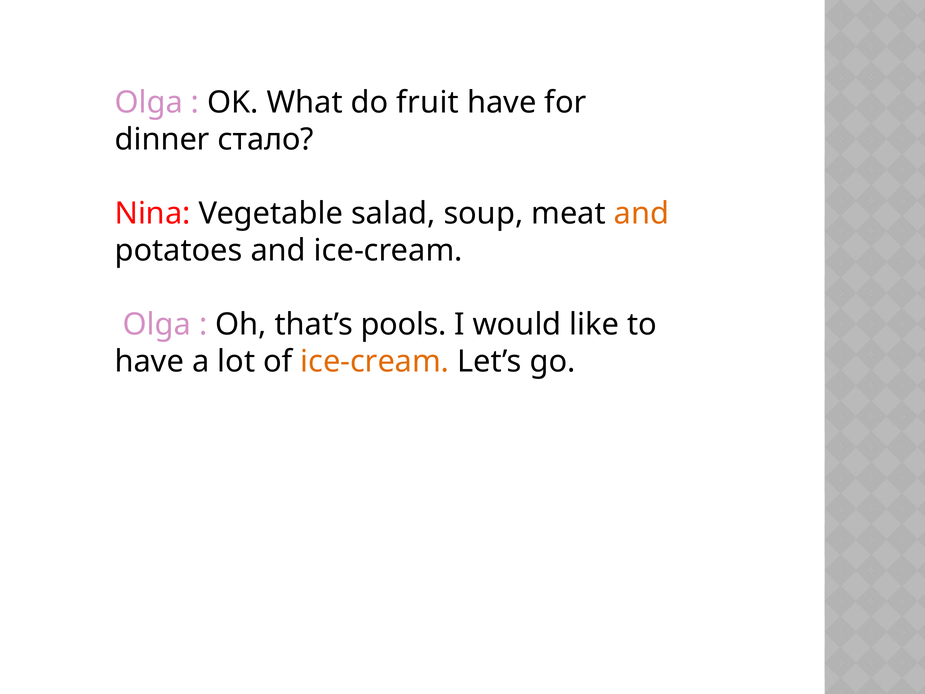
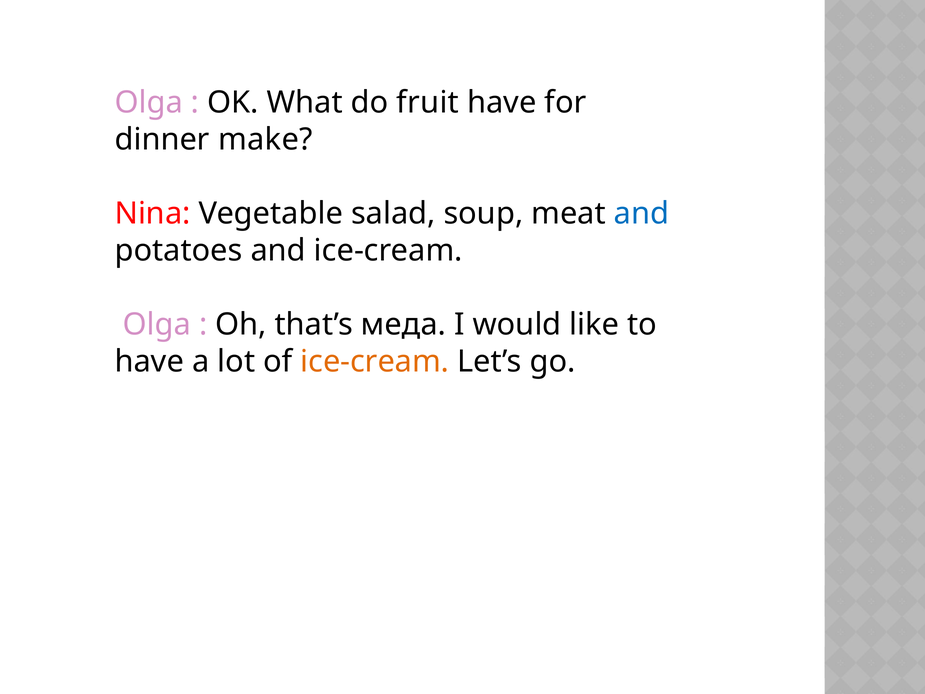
стало: стало -> make (265, 140)
and colour: orange -> blue (642, 214)
pools: pools -> меда (404, 325)
